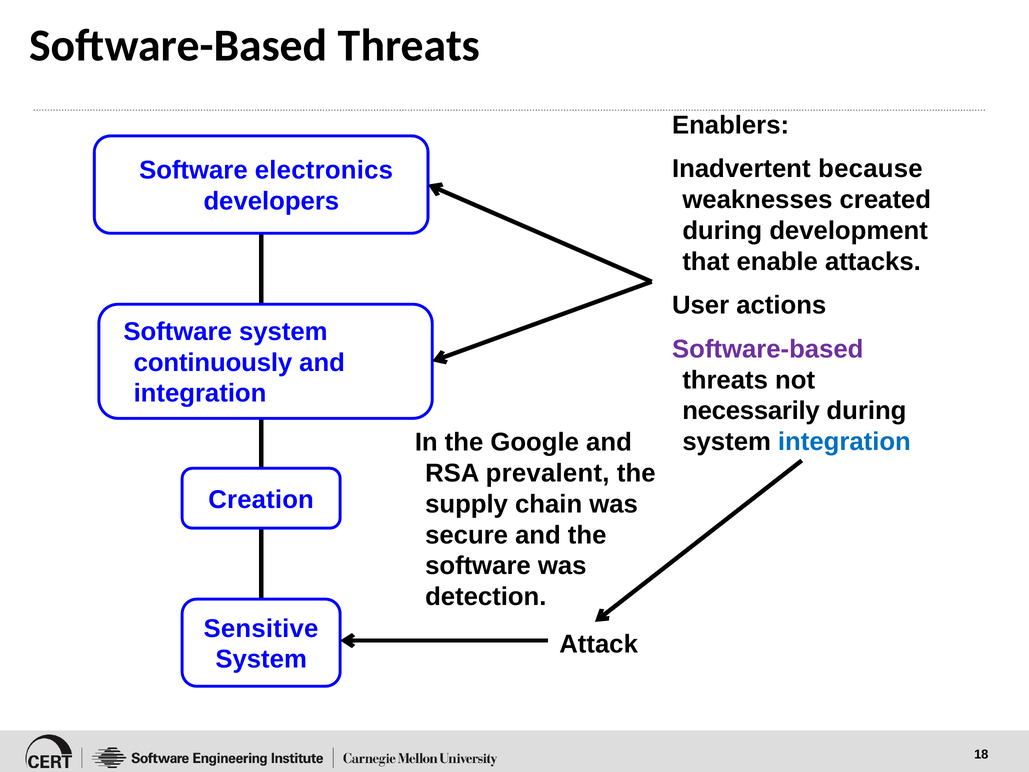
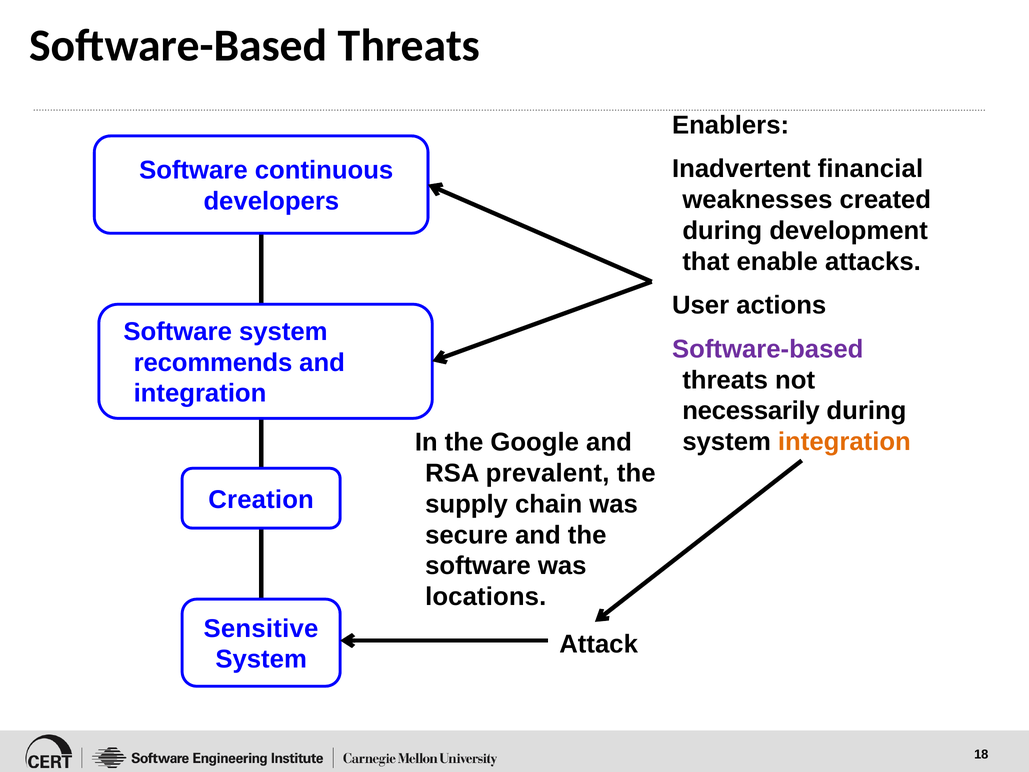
because: because -> financial (870, 169)
electronics: electronics -> continuous (324, 170)
continuously: continuously -> recommends (213, 362)
integration colour: blue -> orange (844, 442)
detection: detection -> locations (486, 597)
